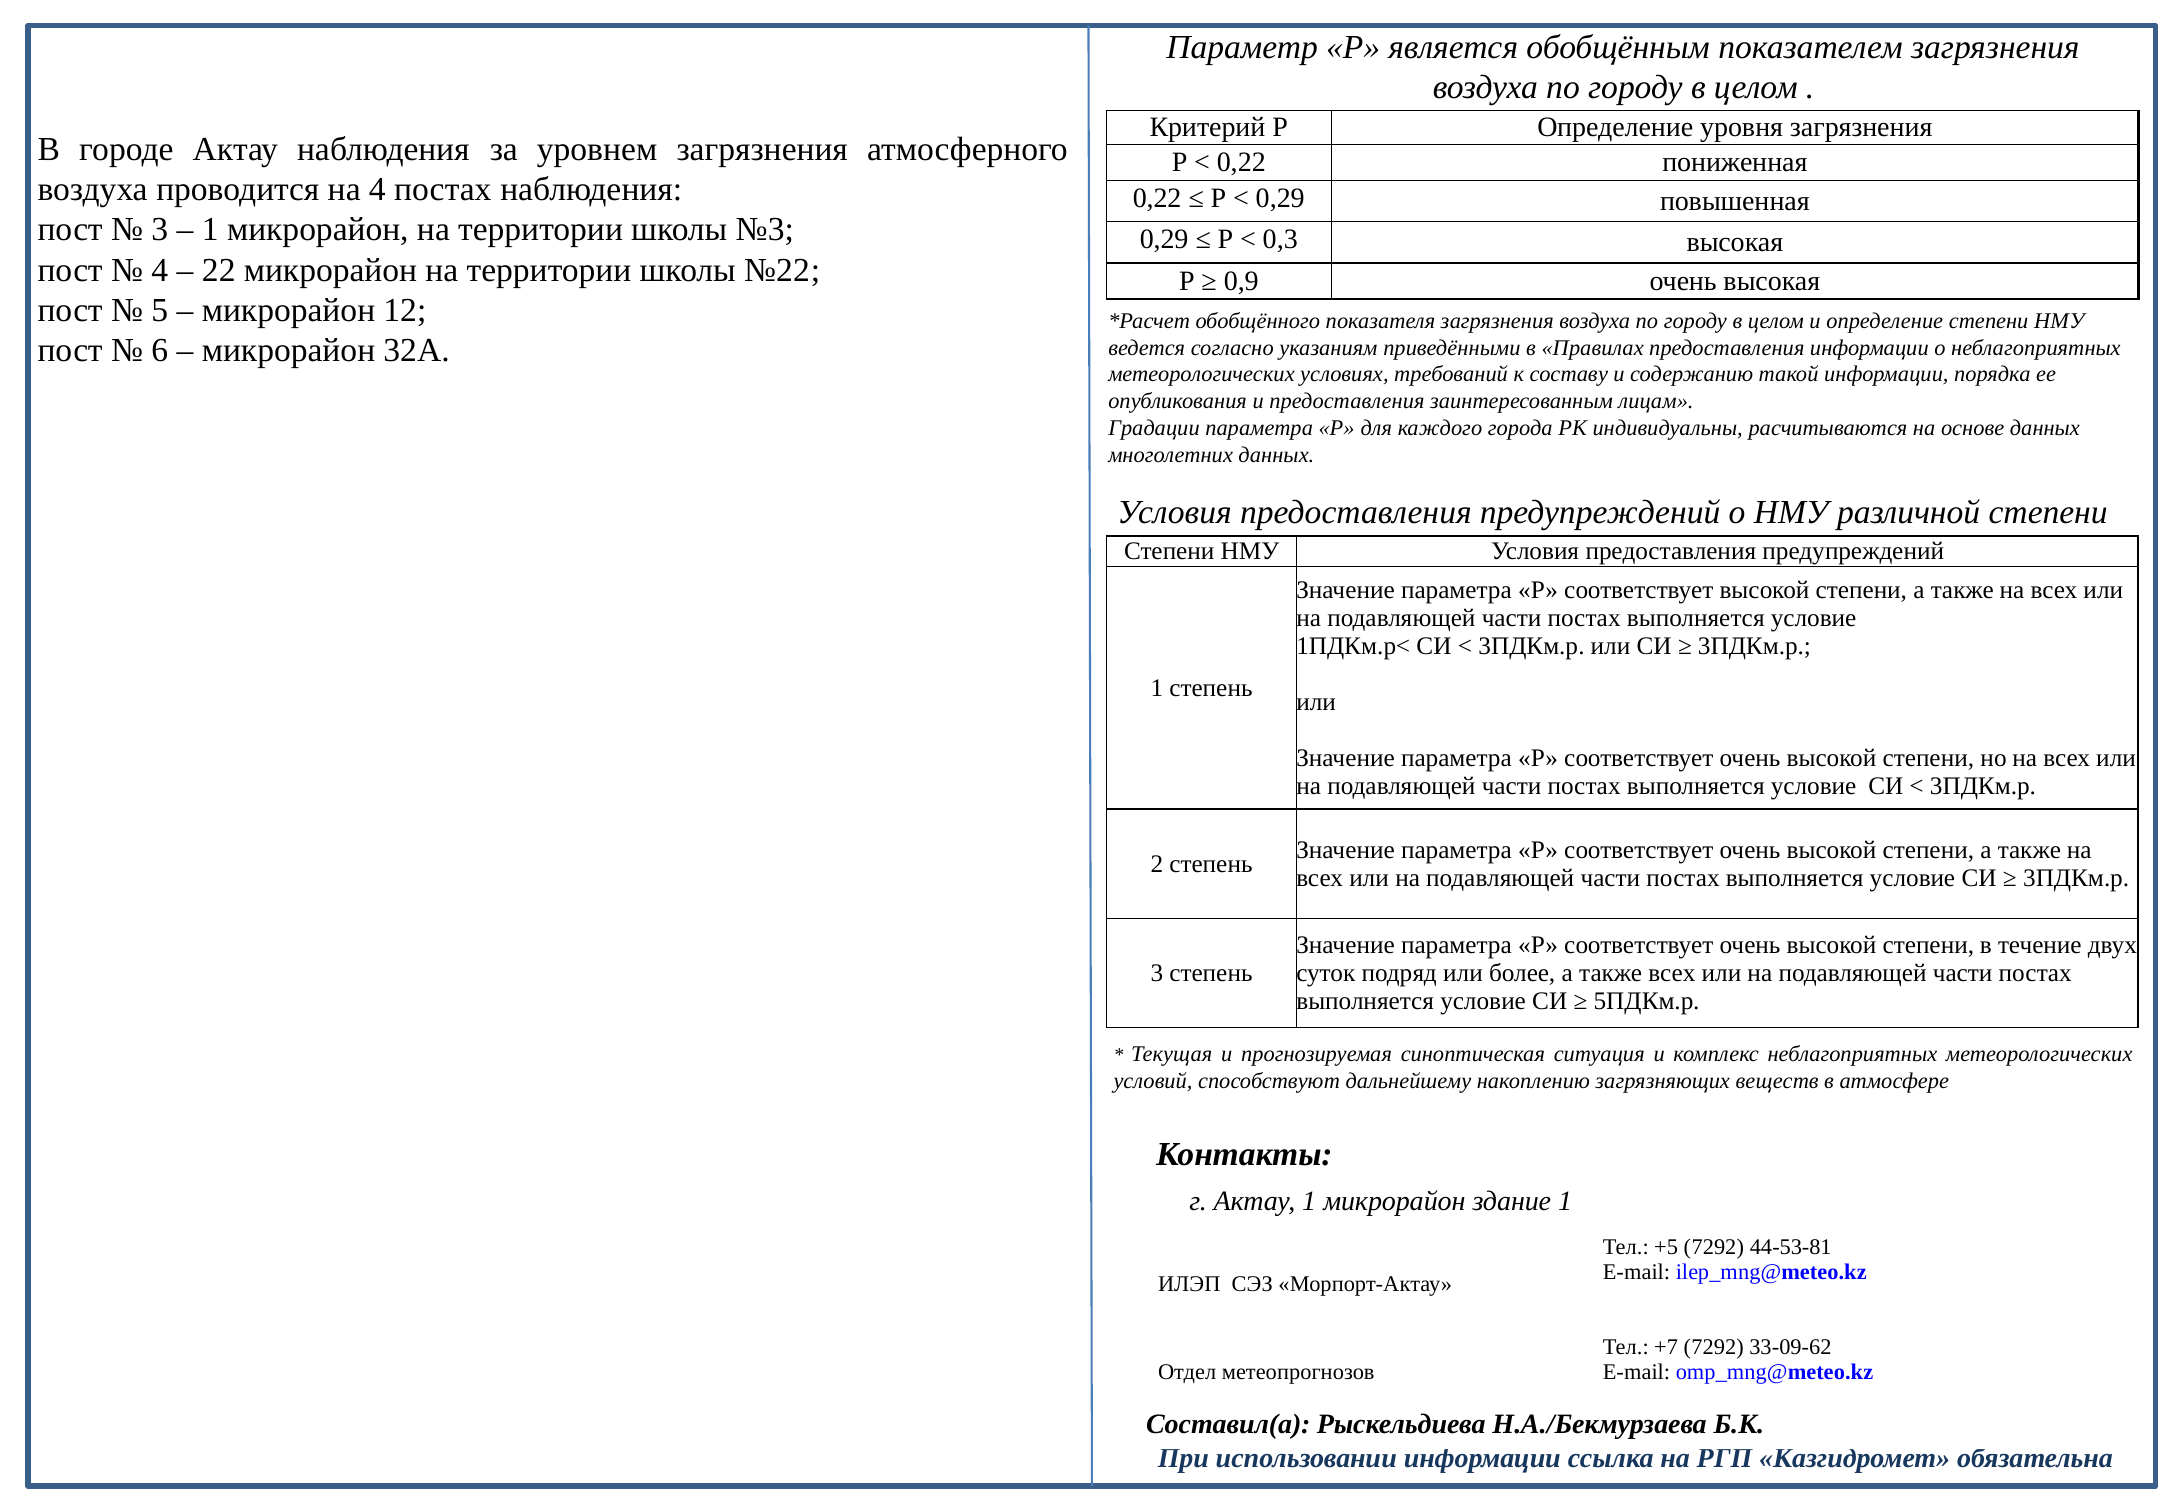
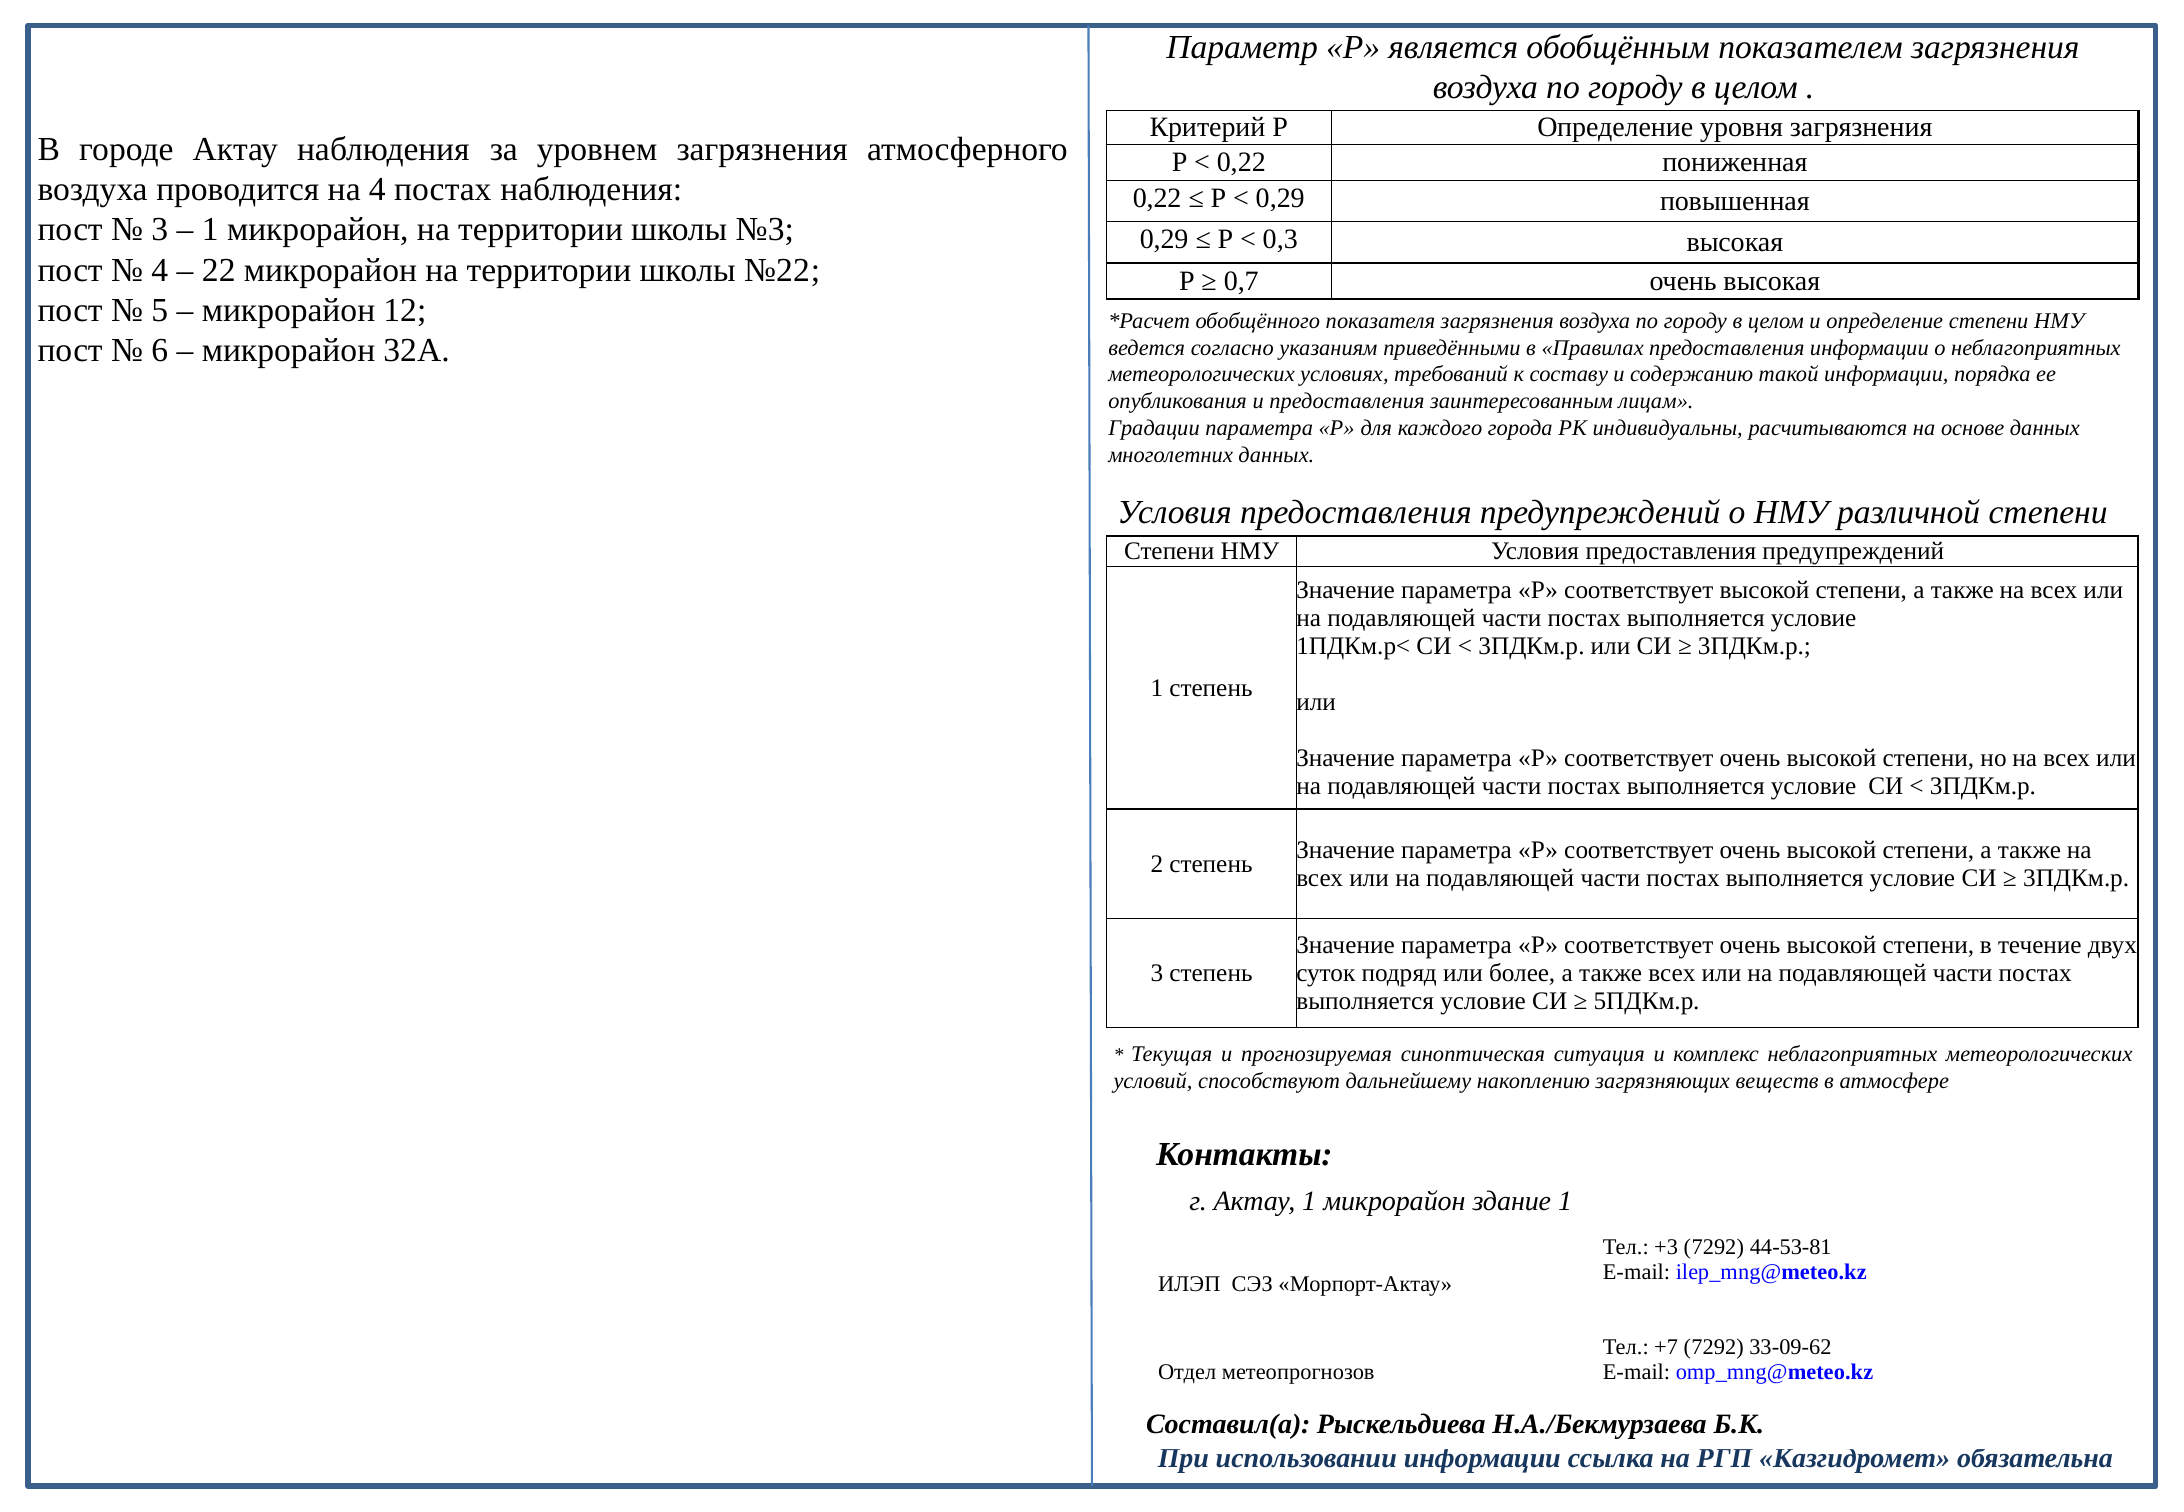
0,9: 0,9 -> 0,7 (1241, 281)
+5: +5 -> +3 (1666, 1247)
